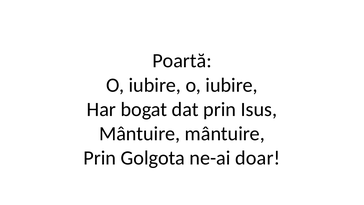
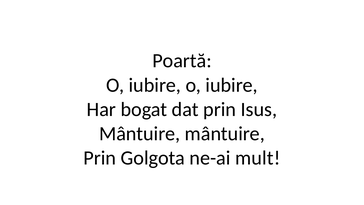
doar: doar -> mult (258, 158)
